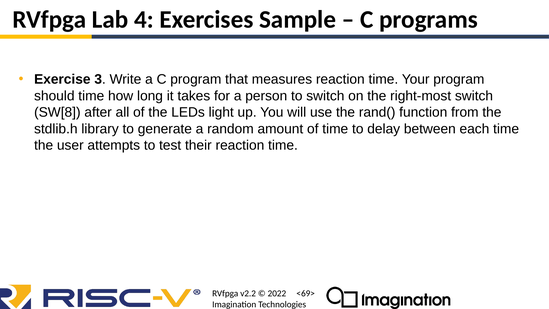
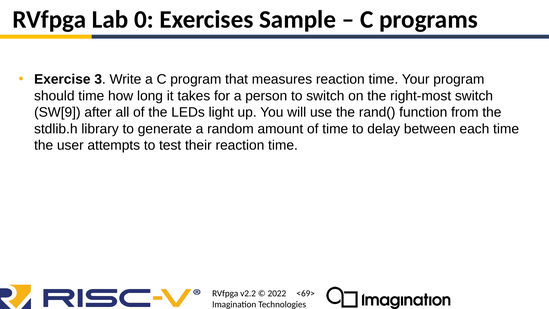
4: 4 -> 0 (144, 19)
SW[8: SW[8 -> SW[9 (57, 112)
